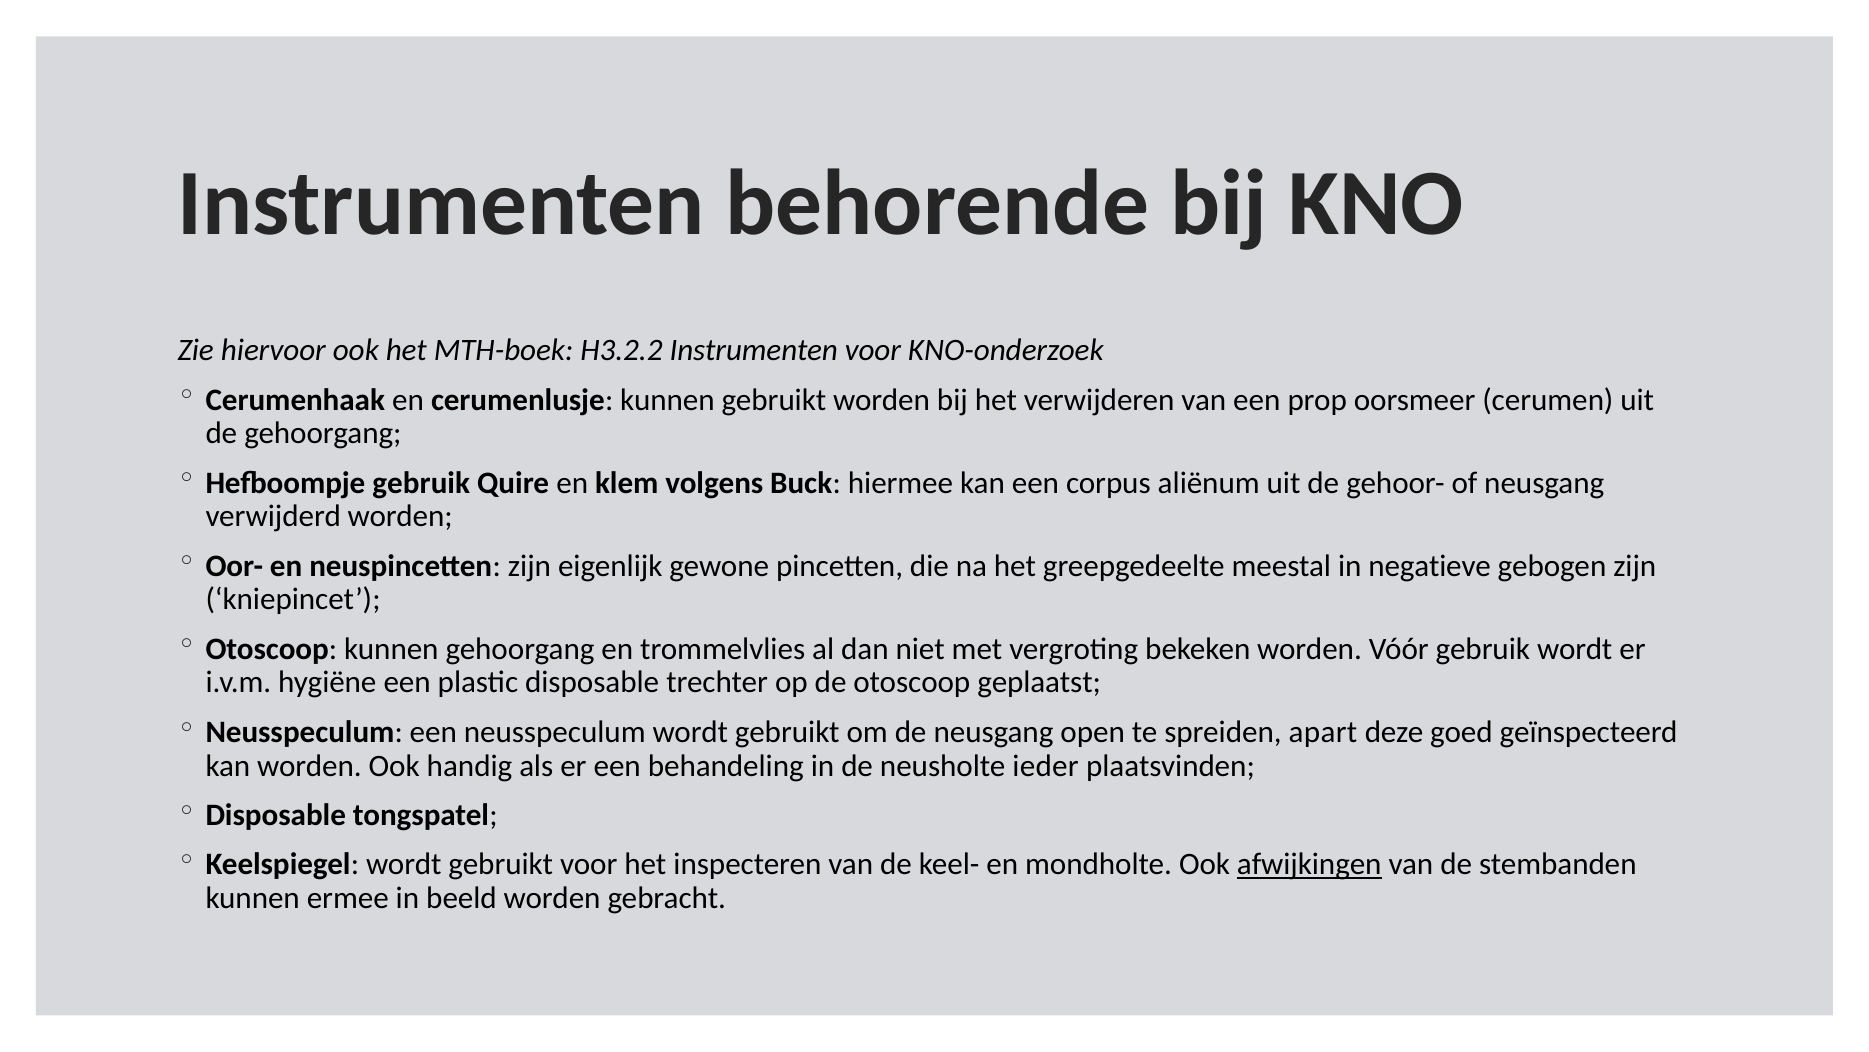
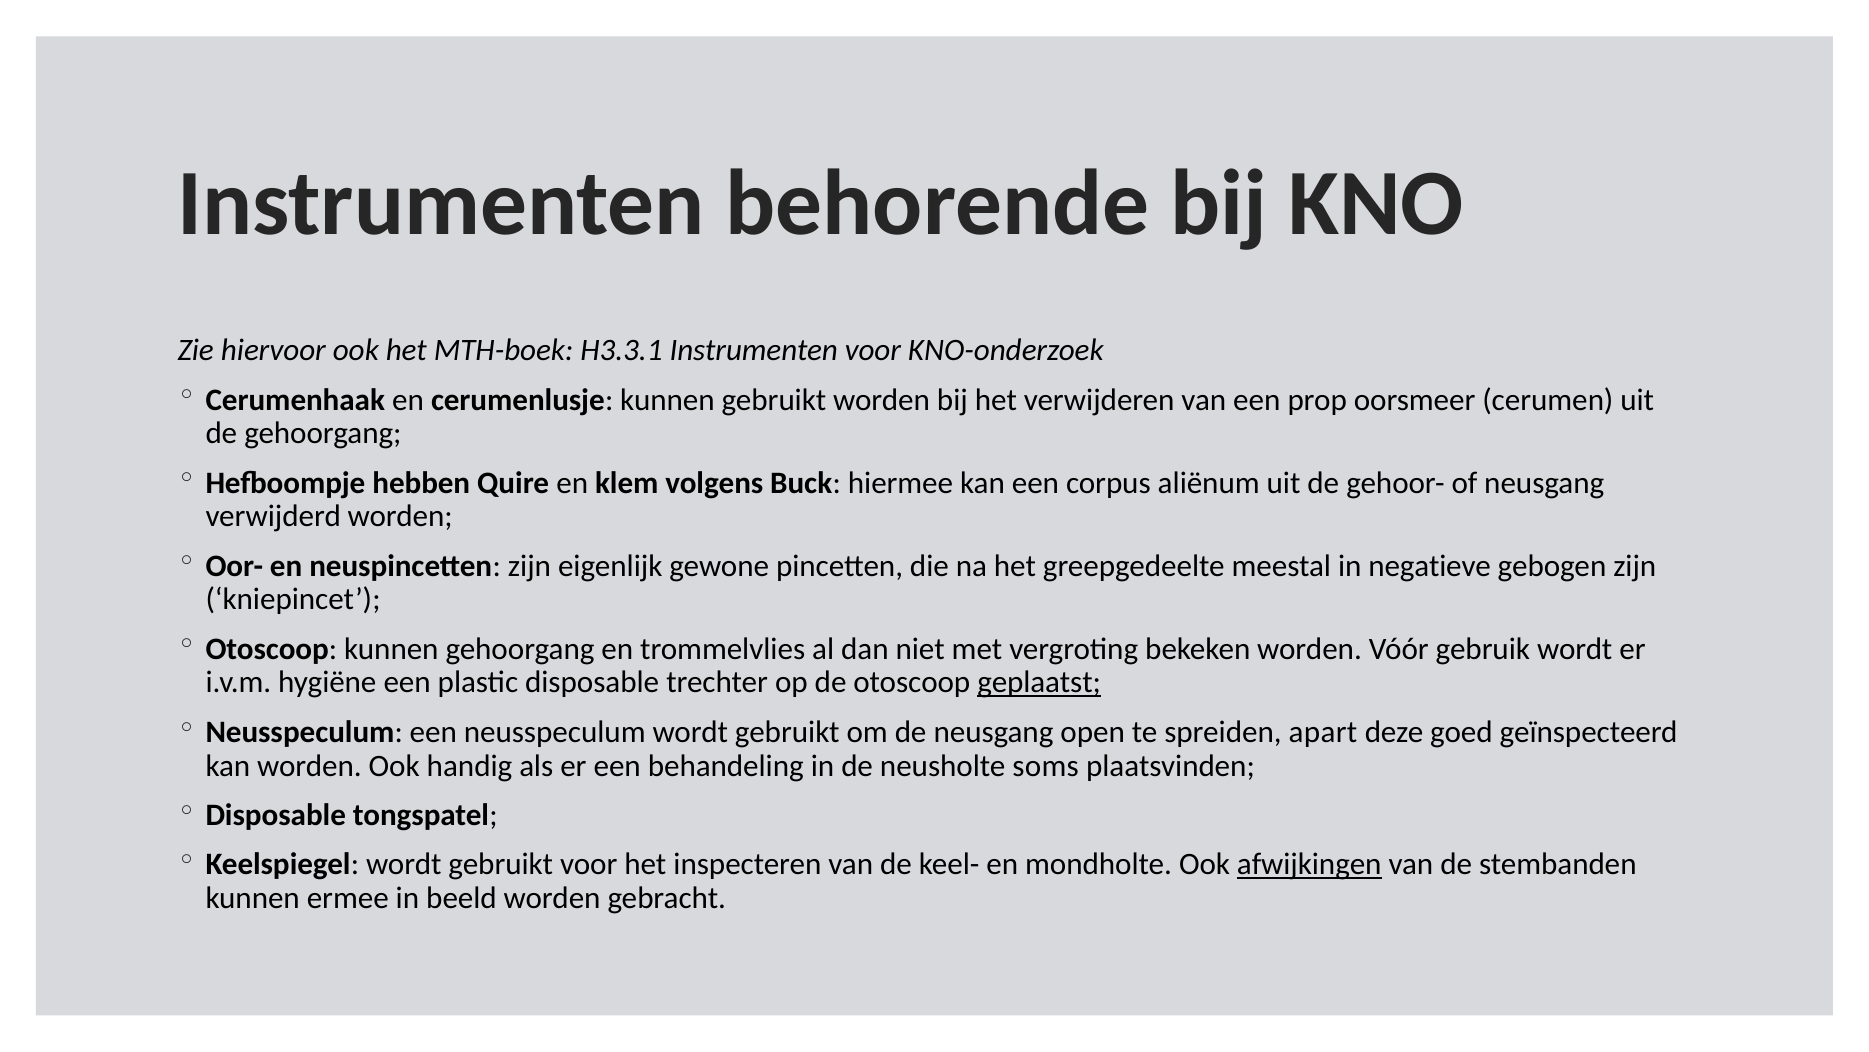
H3.2.2: H3.2.2 -> H3.3.1 (621, 350)
Hefboompje gebruik: gebruik -> hebben (421, 483)
geplaatst underline: none -> present (1039, 682)
ieder: ieder -> soms (1046, 765)
